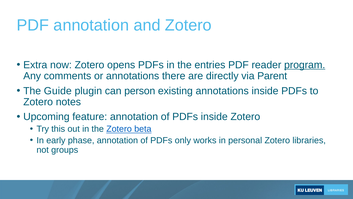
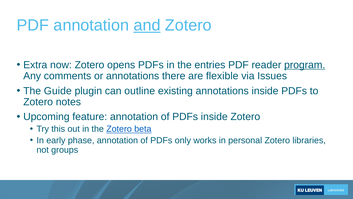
and underline: none -> present (147, 25)
directly: directly -> flexible (222, 76)
Parent: Parent -> Issues (272, 76)
person: person -> outline (140, 91)
